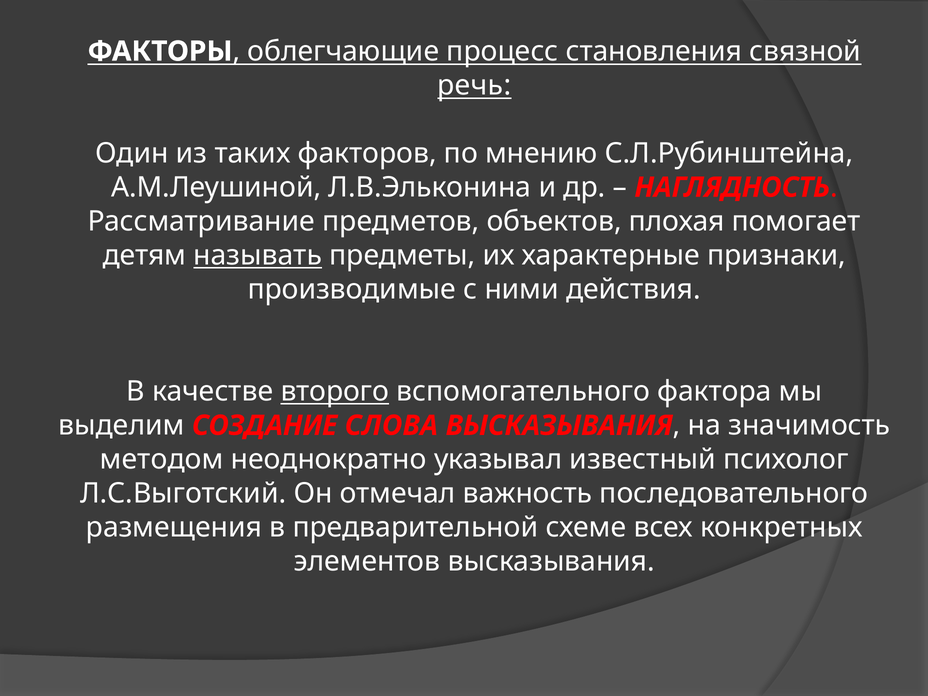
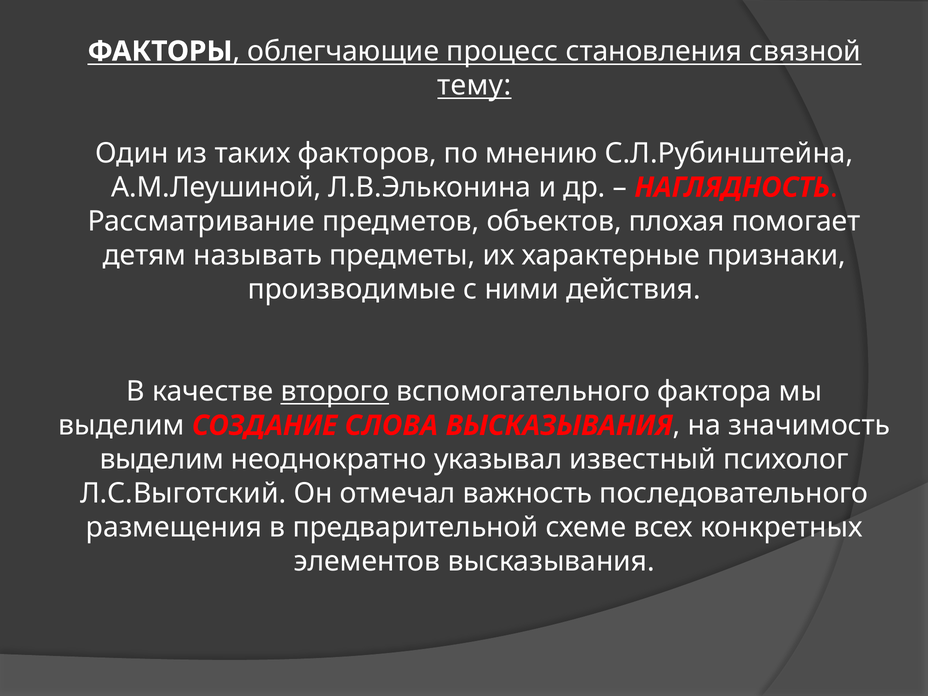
речь: речь -> тему (474, 85)
называть underline: present -> none (258, 255)
методом: методом -> выделим (162, 460)
